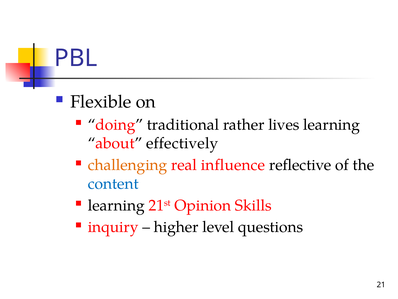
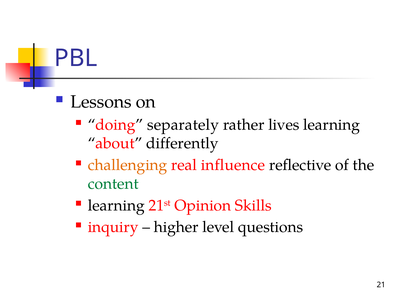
Flexible: Flexible -> Lessons (101, 102)
traditional: traditional -> separately (183, 125)
effectively: effectively -> differently (182, 143)
content colour: blue -> green (113, 183)
